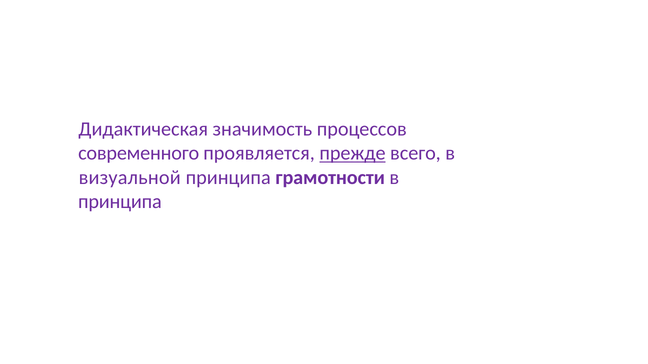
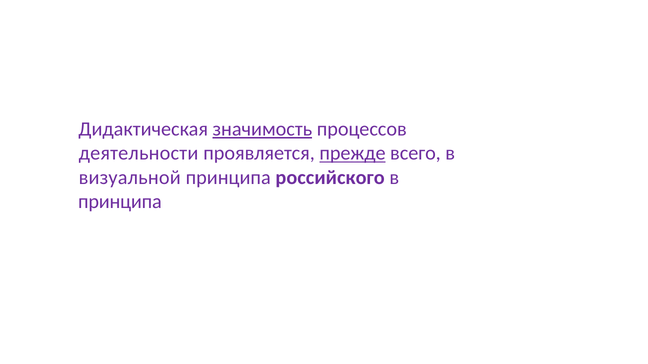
значимость underline: none -> present (262, 129)
современного: современного -> деятельности (138, 153)
грамотности: грамотности -> российского (330, 178)
